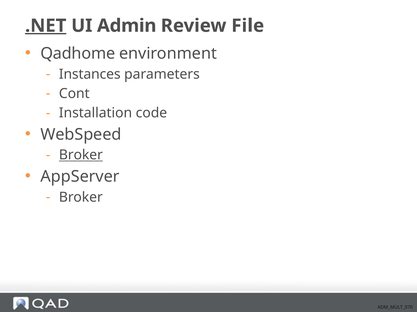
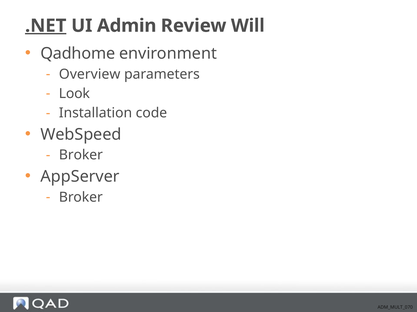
File: File -> Will (248, 26)
Instances: Instances -> Overview (90, 74)
Cont: Cont -> Look (74, 94)
Broker underline: present -> none (81, 155)
